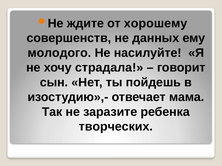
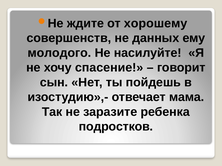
страдала: страдала -> спасение (109, 68)
творческих: творческих -> подростков (116, 127)
